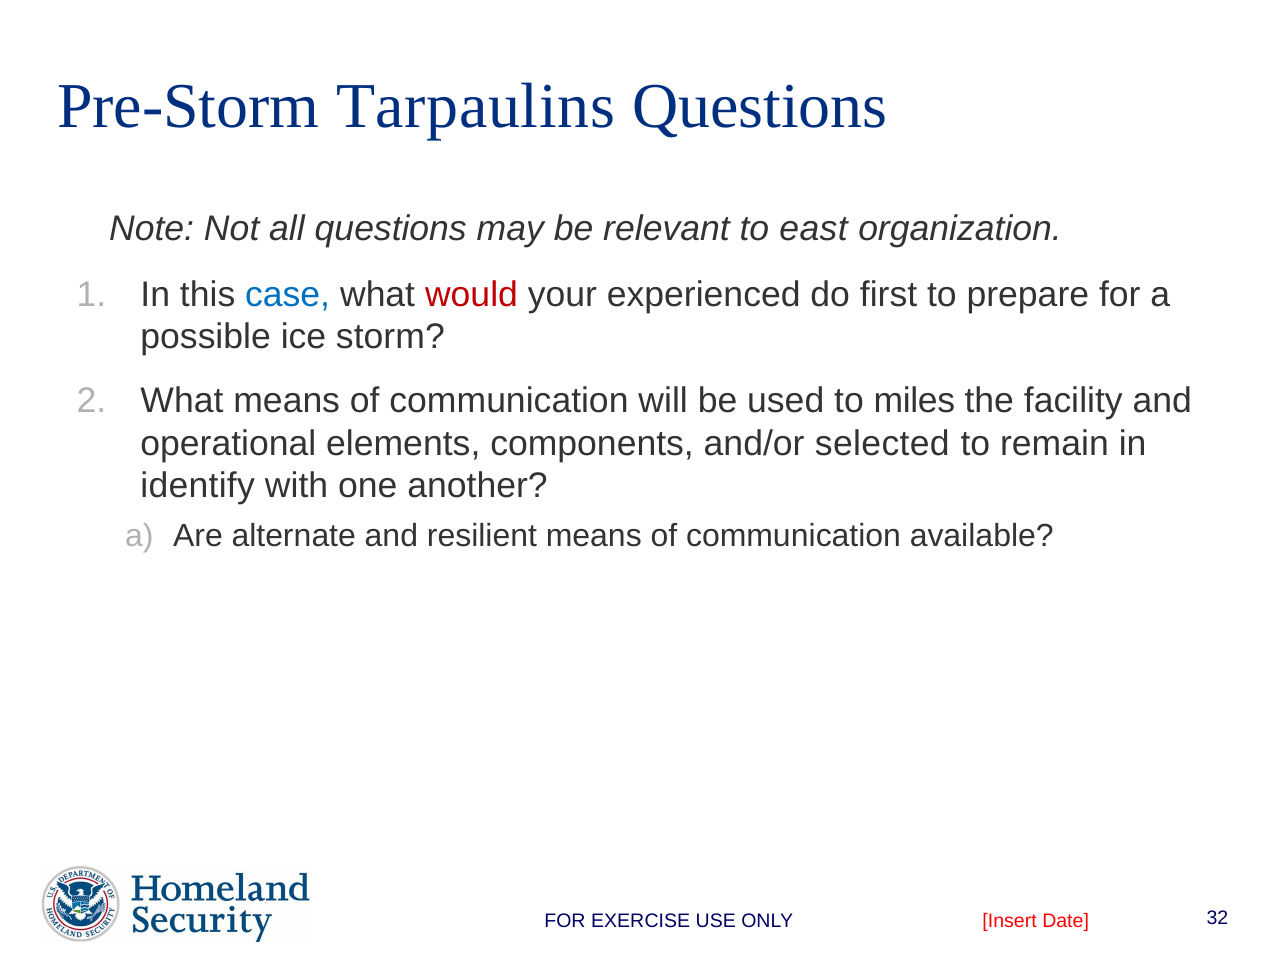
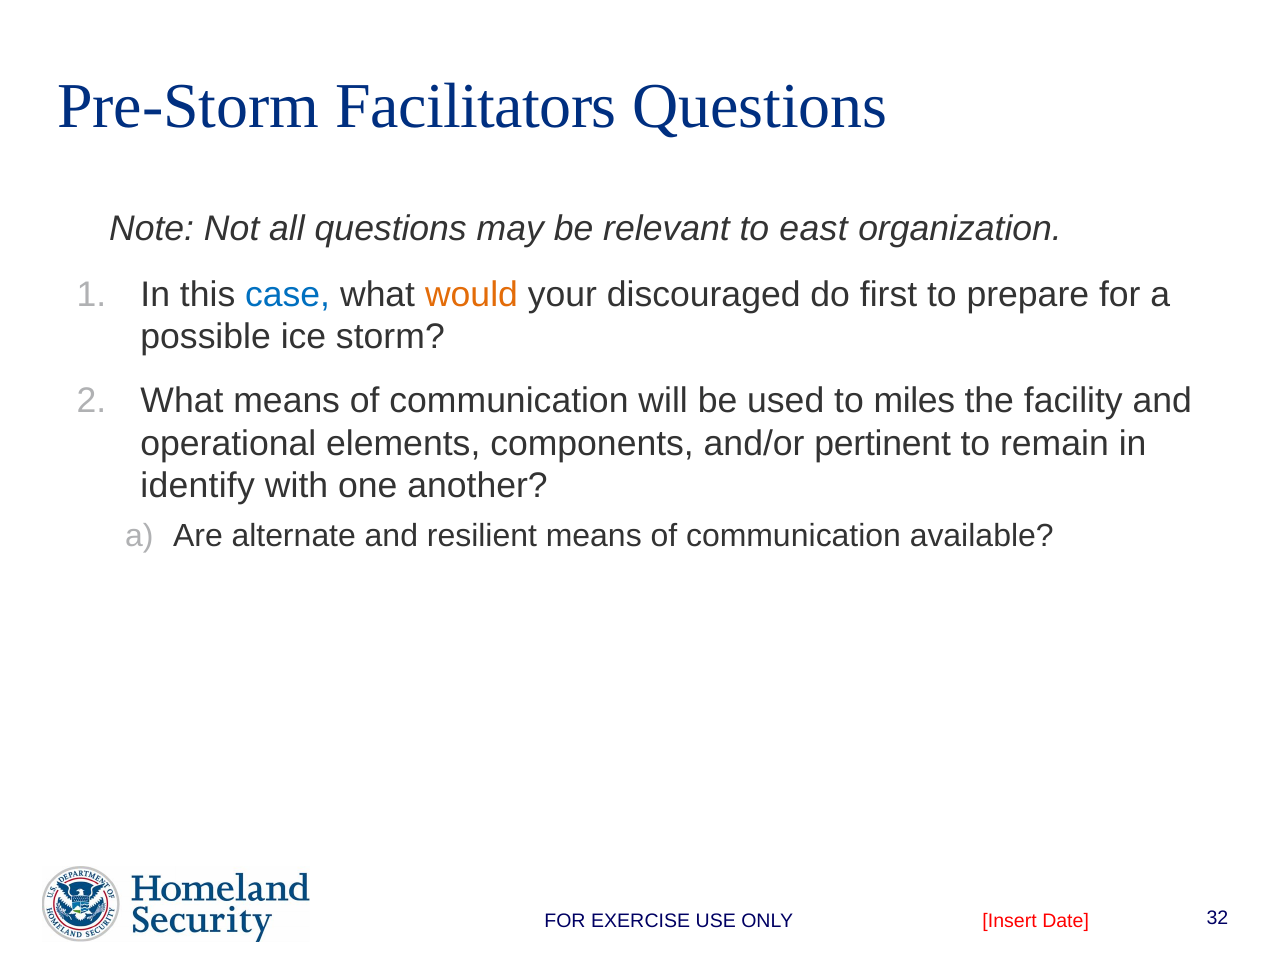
Tarpaulins: Tarpaulins -> Facilitators (476, 107)
would colour: red -> orange (471, 294)
experienced: experienced -> discouraged (704, 294)
selected: selected -> pertinent (883, 444)
